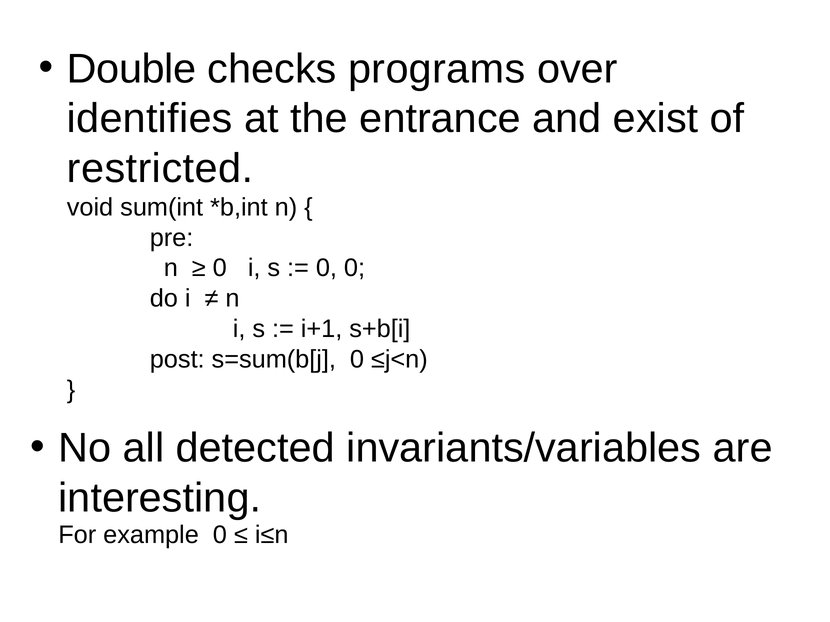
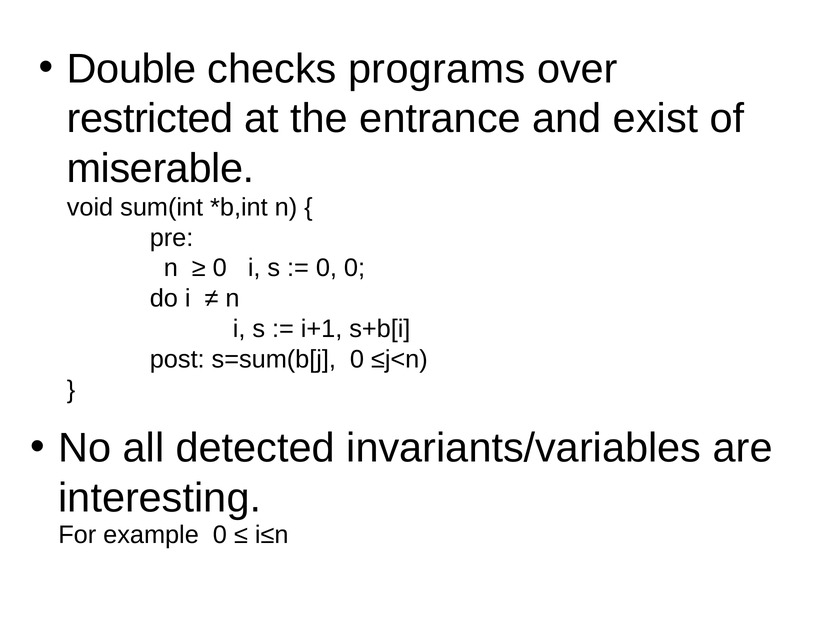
identifies: identifies -> restricted (150, 119)
restricted: restricted -> miserable (160, 168)
